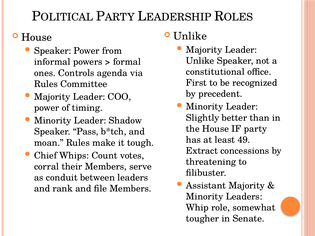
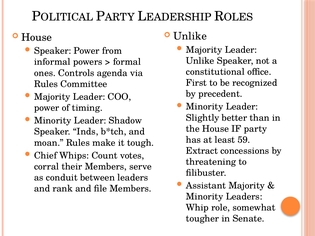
Pass: Pass -> Inds (86, 132)
49: 49 -> 59 (244, 140)
